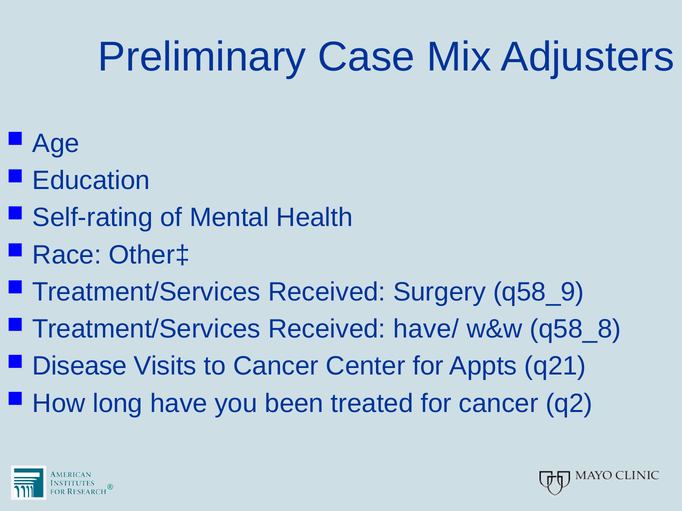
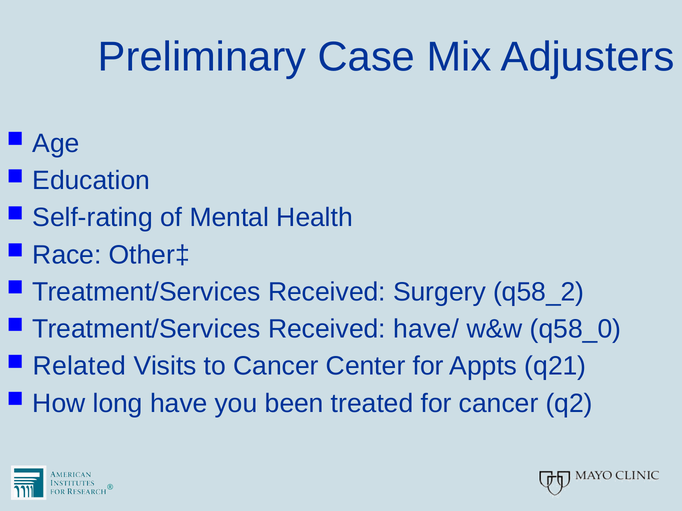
q58_9: q58_9 -> q58_2 (539, 292)
q58_8: q58_8 -> q58_0 (576, 329)
Disease: Disease -> Related (79, 367)
